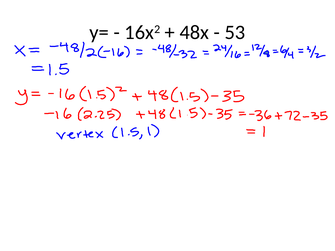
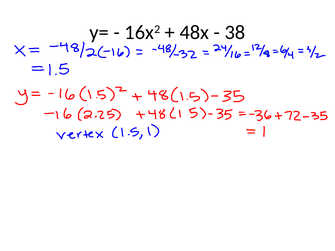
53: 53 -> 38 (235, 32)
